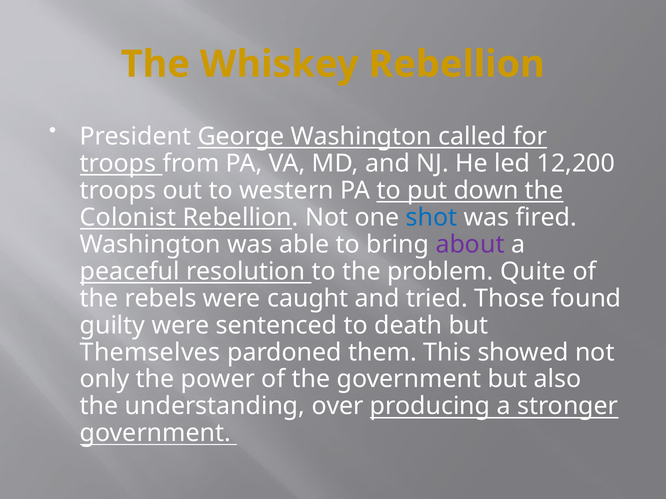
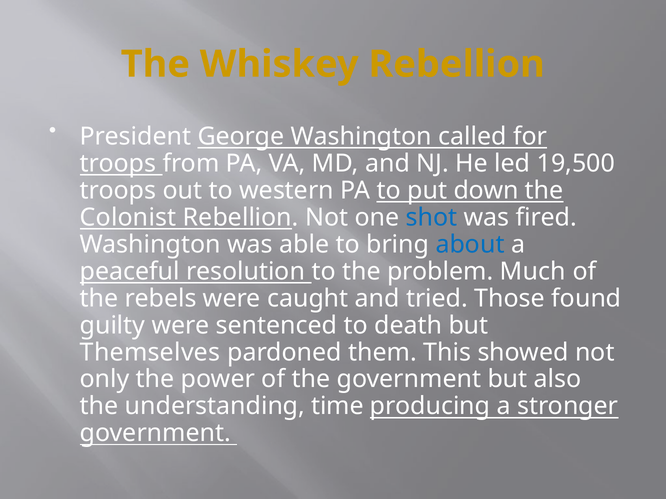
12,200: 12,200 -> 19,500 (576, 164)
about colour: purple -> blue (470, 245)
Quite: Quite -> Much (533, 272)
over: over -> time (338, 407)
